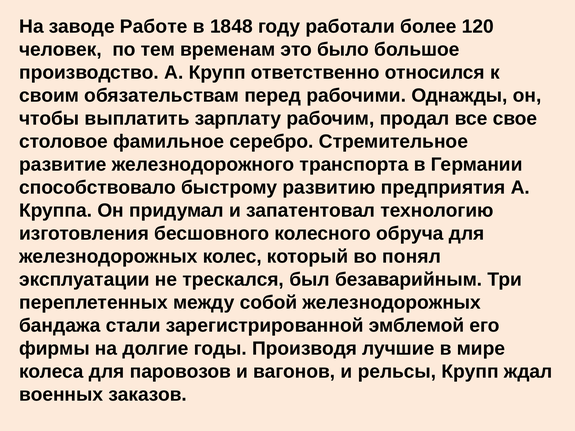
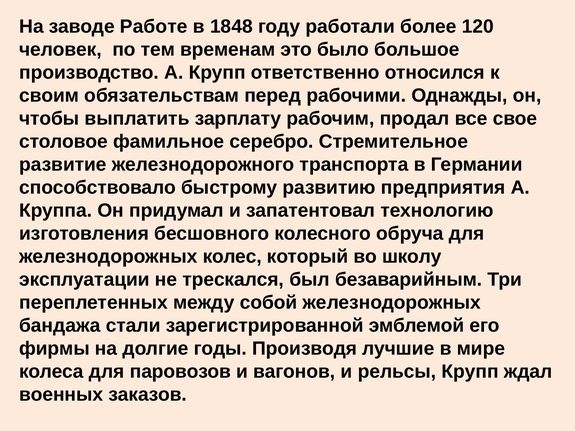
понял: понял -> школу (412, 257)
